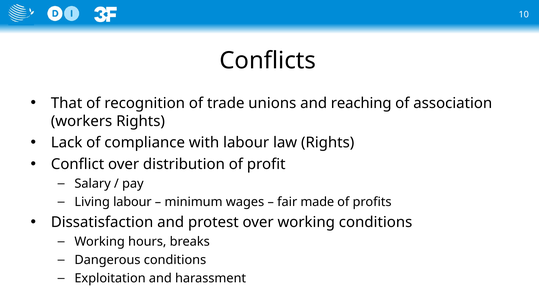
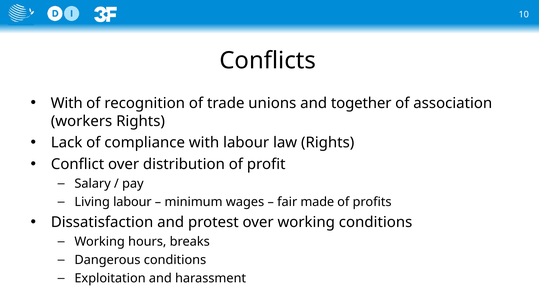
That: That -> With (67, 103)
reaching: reaching -> together (361, 103)
